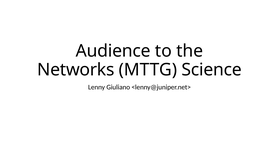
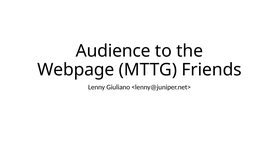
Networks: Networks -> Webpage (76, 70)
Science: Science -> Friends (212, 70)
